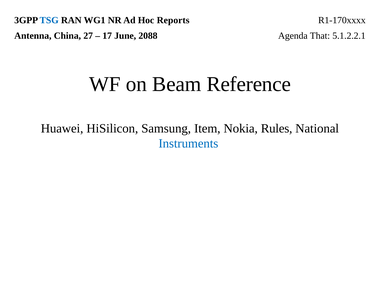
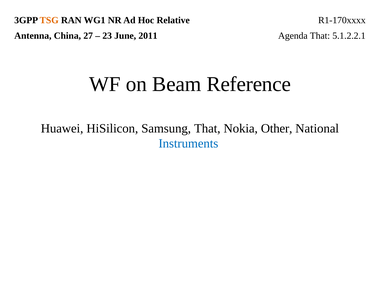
TSG colour: blue -> orange (49, 20)
Reports: Reports -> Relative (173, 20)
17: 17 -> 23 (107, 36)
2088: 2088 -> 2011 (148, 36)
Samsung Item: Item -> That (207, 128)
Rules: Rules -> Other (277, 128)
